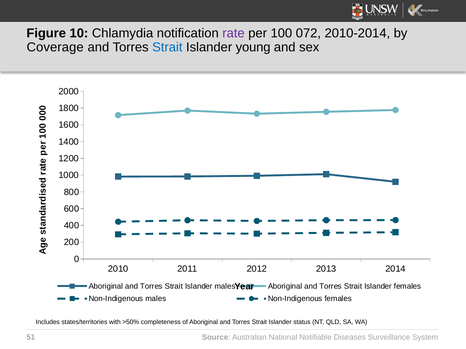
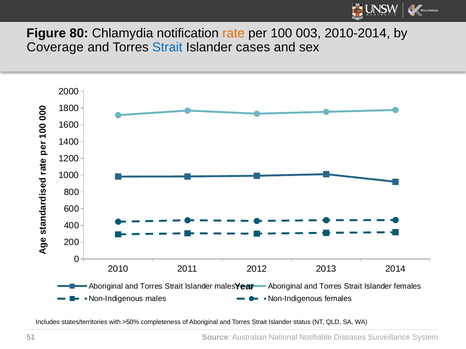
10: 10 -> 80 (79, 33)
rate colour: purple -> orange (233, 33)
072: 072 -> 003 (308, 33)
young: young -> cases (253, 47)
